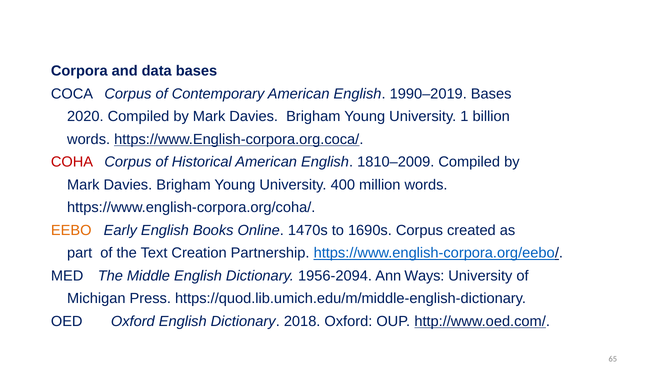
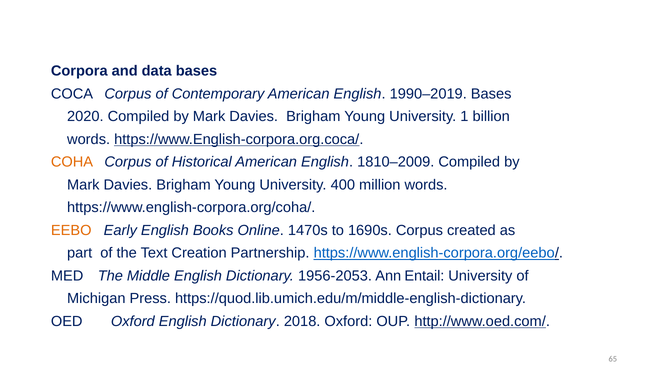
COHA colour: red -> orange (72, 162)
1956-2094: 1956-2094 -> 1956-2053 (335, 276)
Ways: Ways -> Entail (424, 276)
